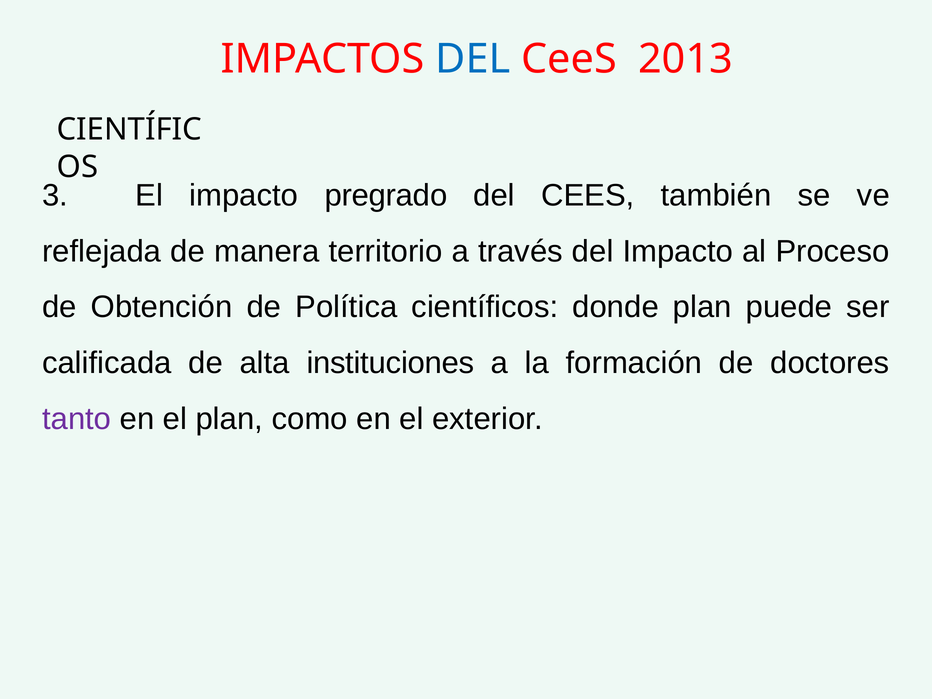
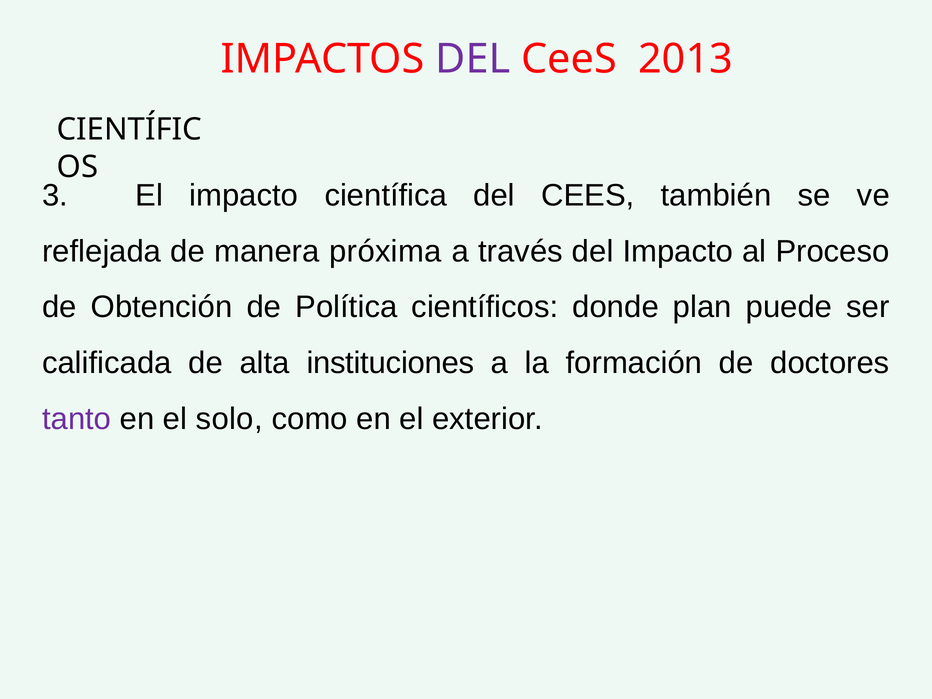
DEL colour: blue -> purple (473, 59)
pregrado: pregrado -> científica (386, 195)
territorio: territorio -> próxima (385, 251)
el plan: plan -> solo (229, 419)
